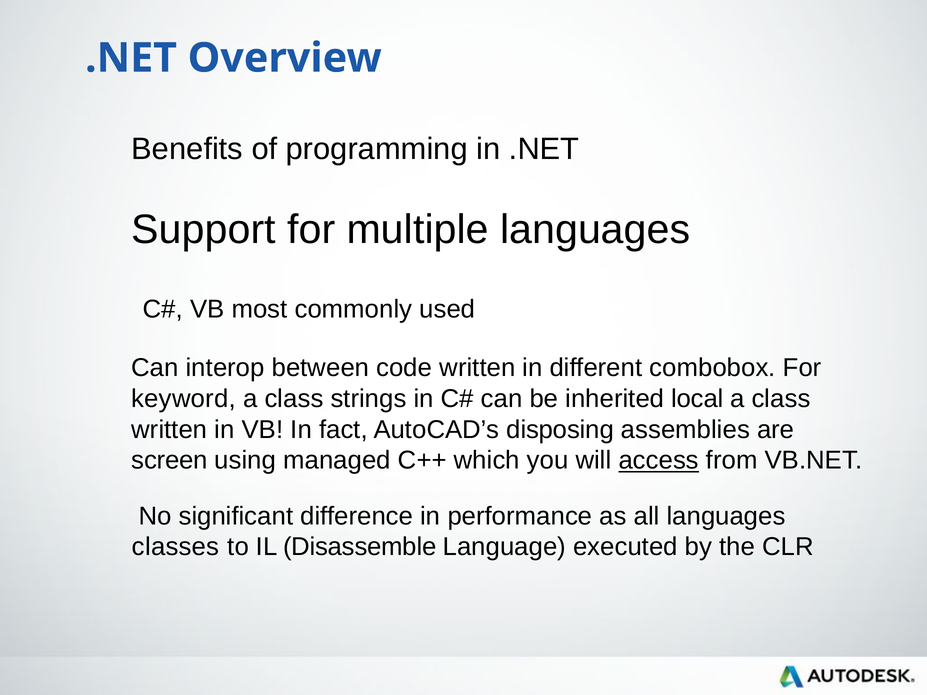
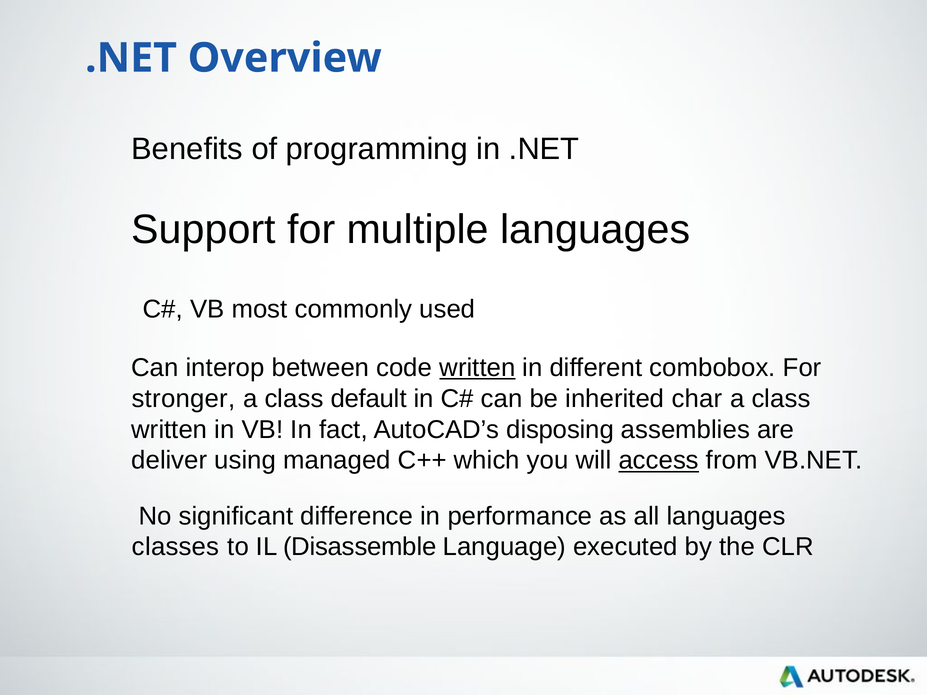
written underline: none -> present (477, 368)
keyword: keyword -> stronger (184, 399)
strings: strings -> default (369, 399)
local: local -> char (697, 399)
screen: screen -> deliver (169, 461)
